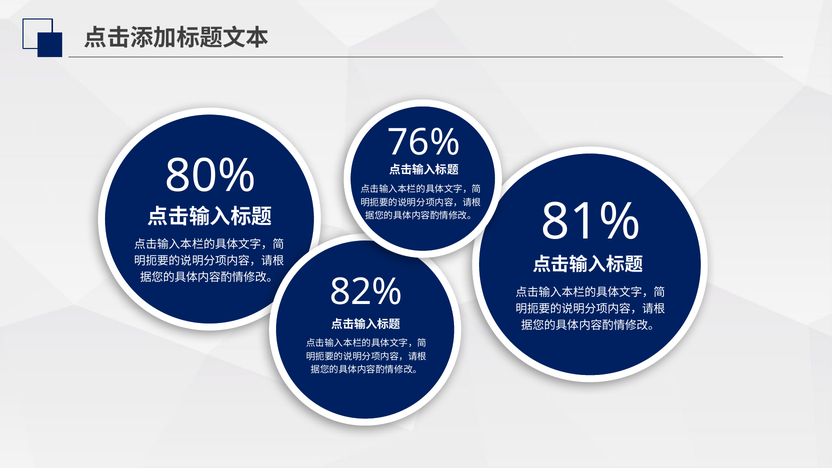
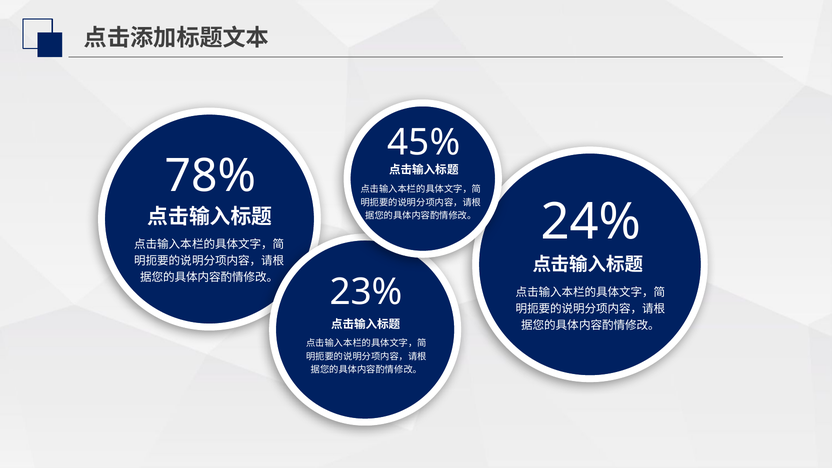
76%: 76% -> 45% (424, 143)
80%: 80% -> 78% (210, 176)
81%: 81% -> 24% (591, 222)
82%: 82% -> 23% (366, 292)
